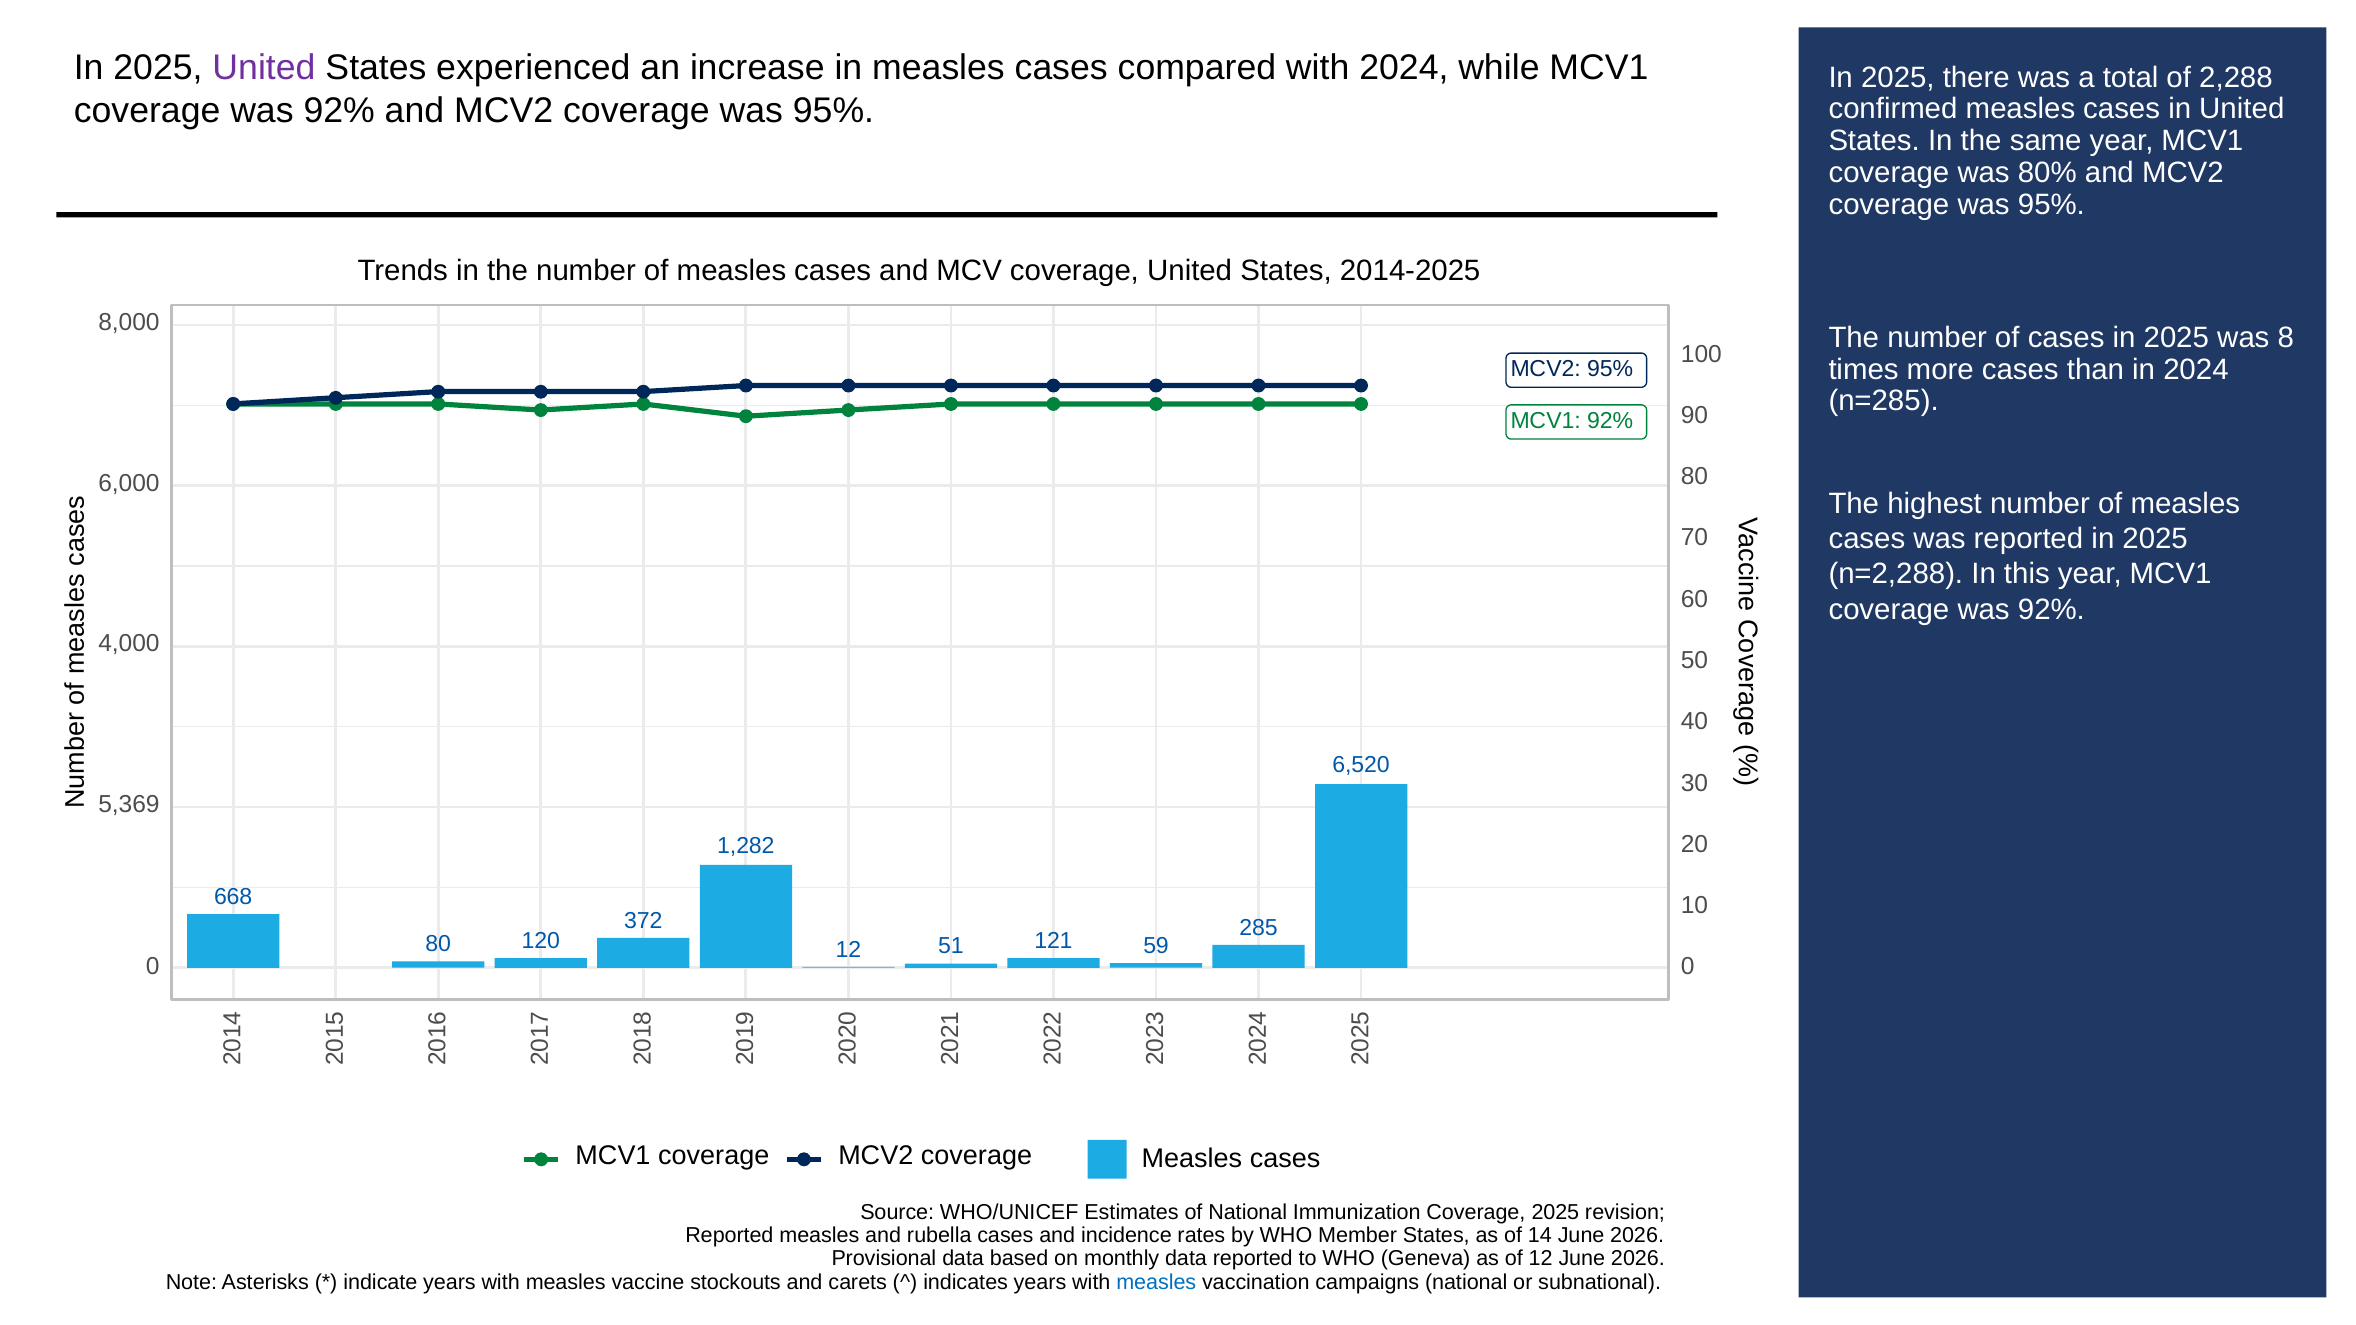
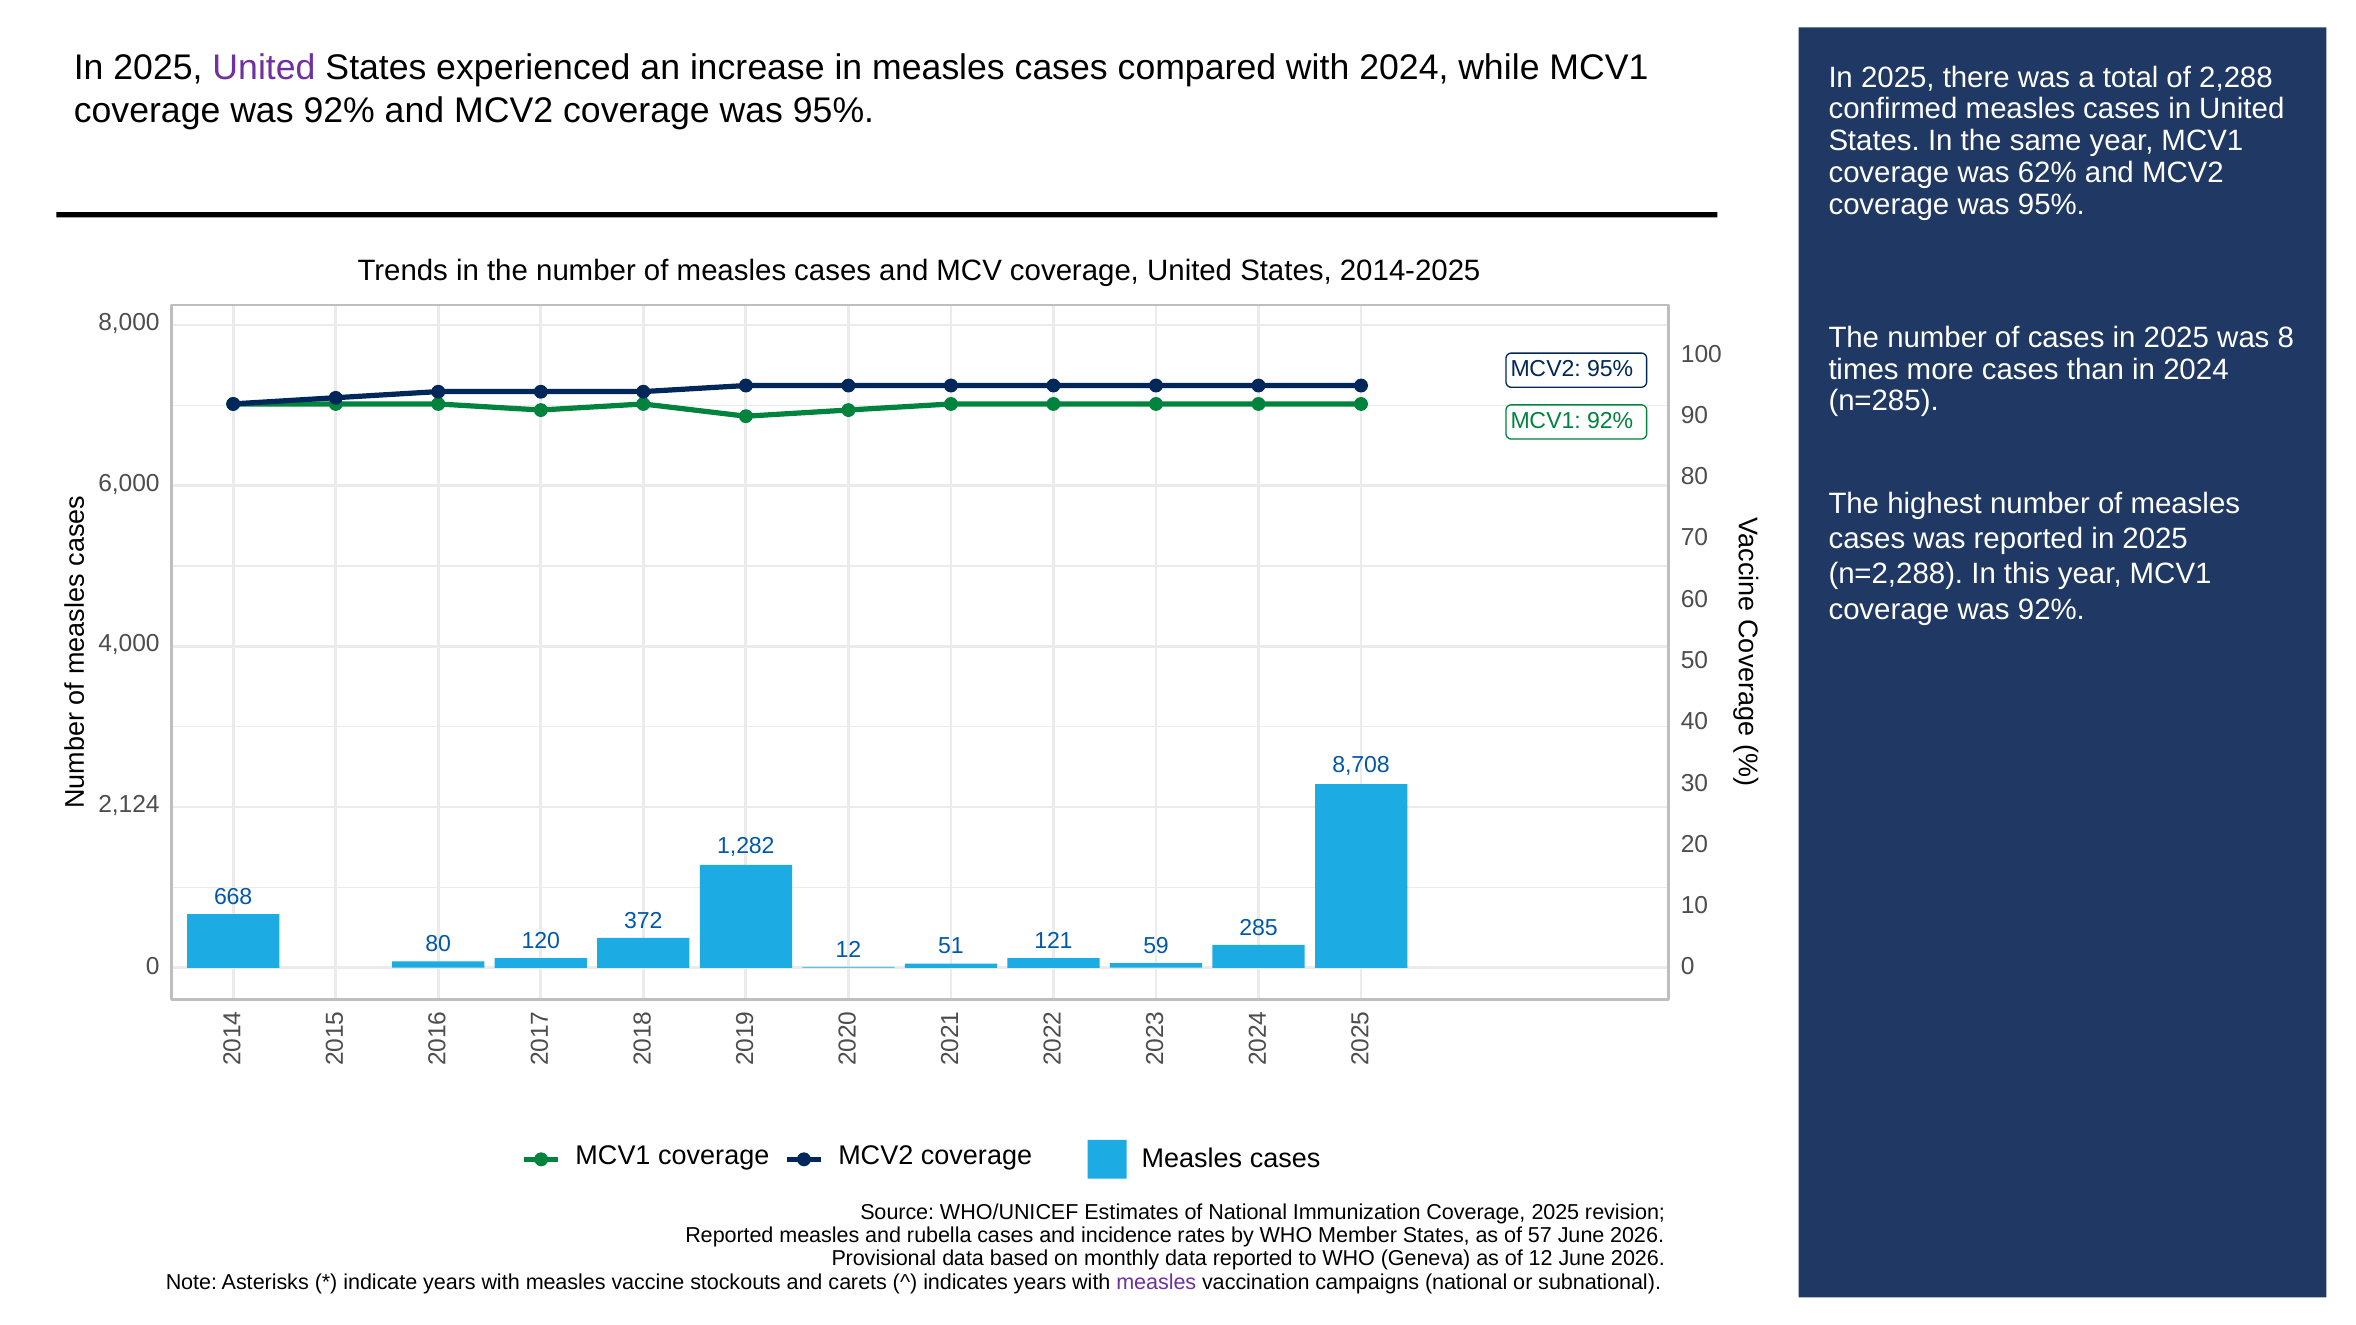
80%: 80% -> 62% (2047, 173)
6,520: 6,520 -> 8,708 (1361, 765)
5,369: 5,369 -> 2,124 (129, 805)
14: 14 -> 57 (1540, 1236)
measles colour: blue -> purple (1156, 1282)
